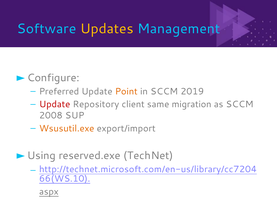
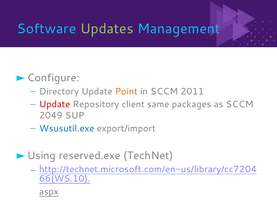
Updates colour: yellow -> light green (107, 29)
Preferred: Preferred -> Directory (59, 91)
2019: 2019 -> 2011 (192, 91)
migration: migration -> packages (191, 104)
2008: 2008 -> 2049 (51, 115)
Wsusutil.exe colour: orange -> blue (67, 128)
